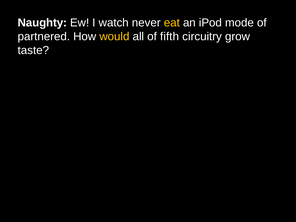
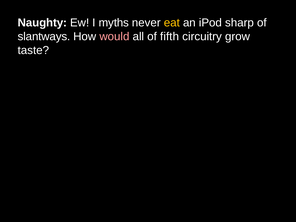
watch: watch -> myths (114, 23)
mode: mode -> sharp (240, 23)
partnered: partnered -> slantways (44, 37)
would colour: yellow -> pink (114, 37)
